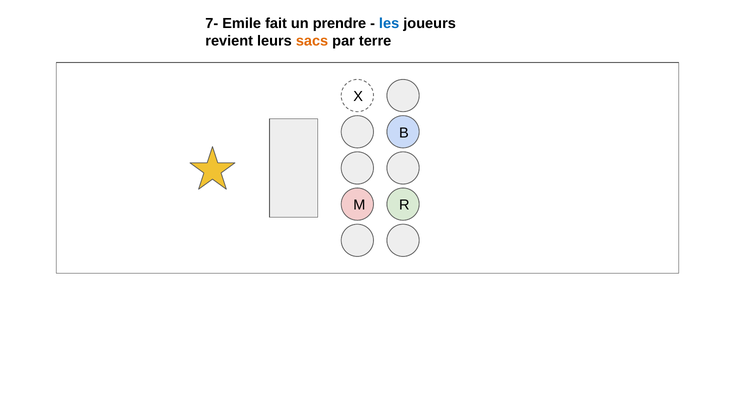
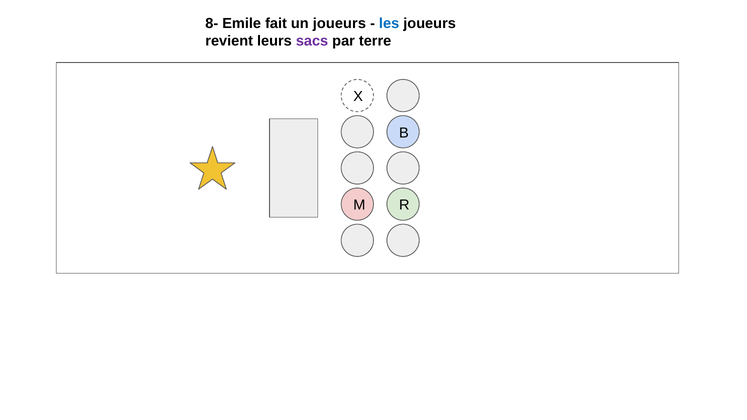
7-: 7- -> 8- (212, 24)
un prendre: prendre -> joueurs (339, 24)
sacs colour: orange -> purple (312, 41)
